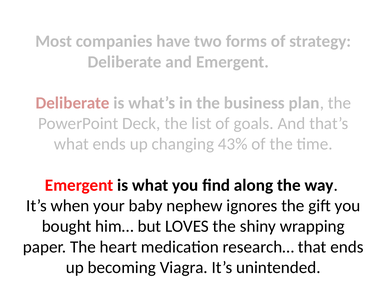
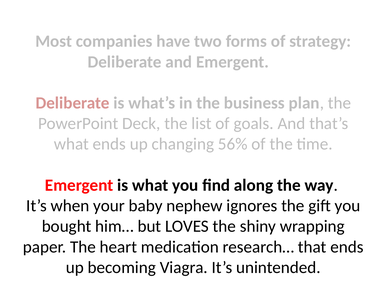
43%: 43% -> 56% (233, 144)
